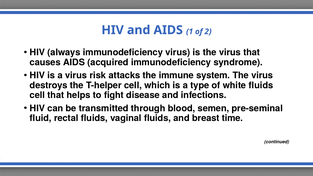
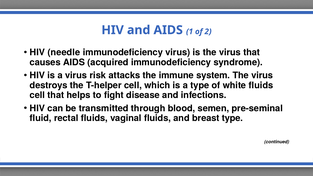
always: always -> needle (64, 52)
breast time: time -> type (232, 118)
